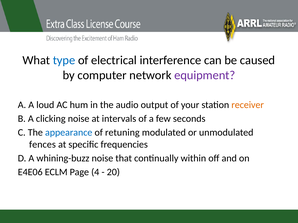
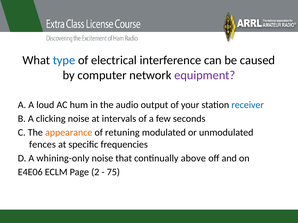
receiver colour: orange -> blue (248, 105)
appearance colour: blue -> orange (69, 133)
whining-buzz: whining-buzz -> whining-only (63, 159)
within: within -> above (193, 159)
4: 4 -> 2 (95, 173)
20: 20 -> 75 (113, 173)
